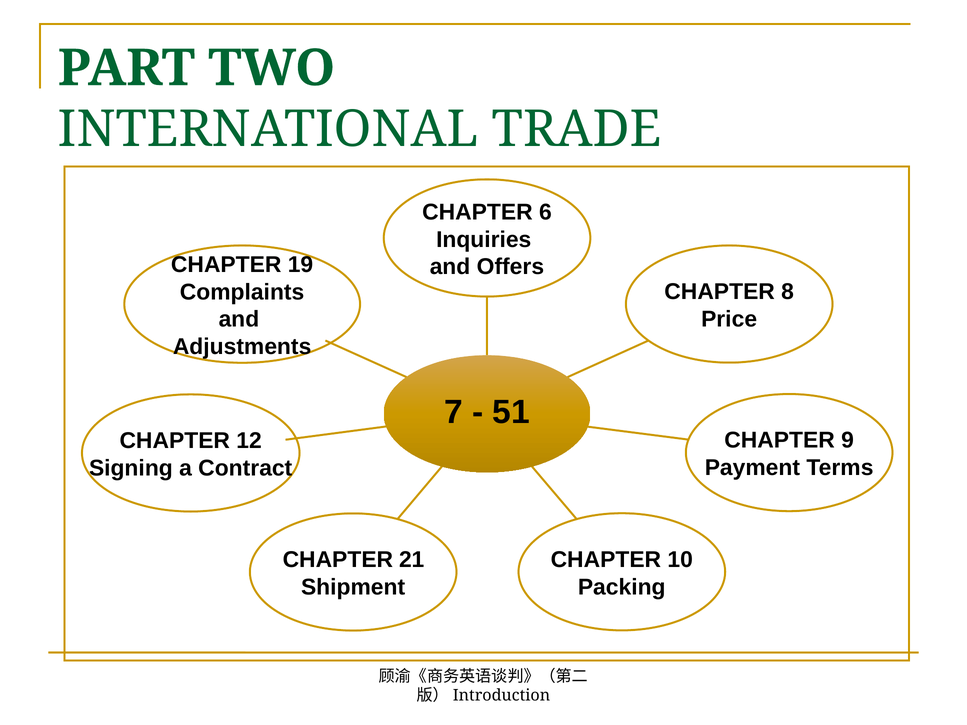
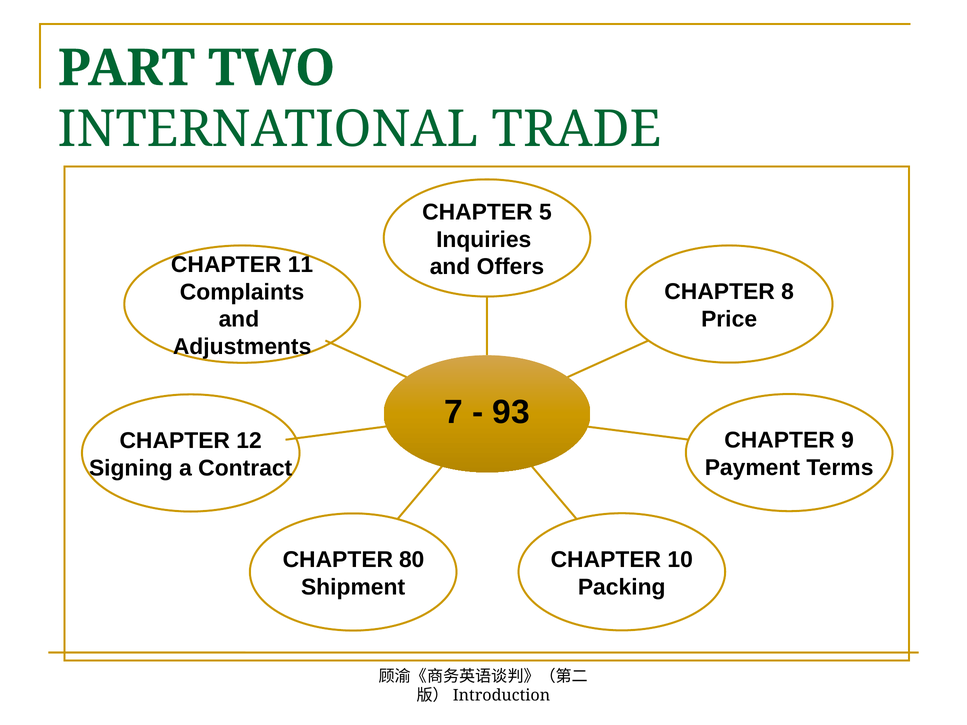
6: 6 -> 5 (545, 212)
19: 19 -> 11 (300, 265)
51: 51 -> 93 (511, 412)
21: 21 -> 80 (412, 560)
